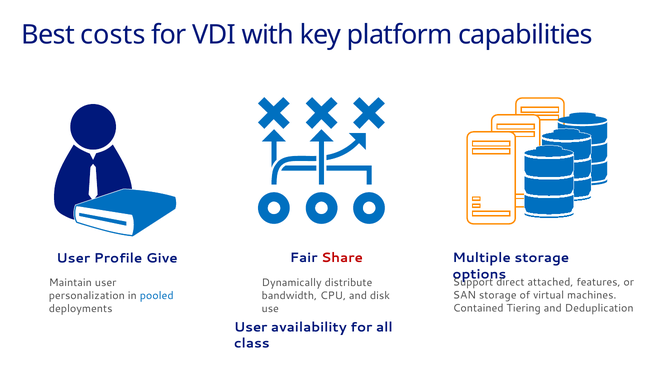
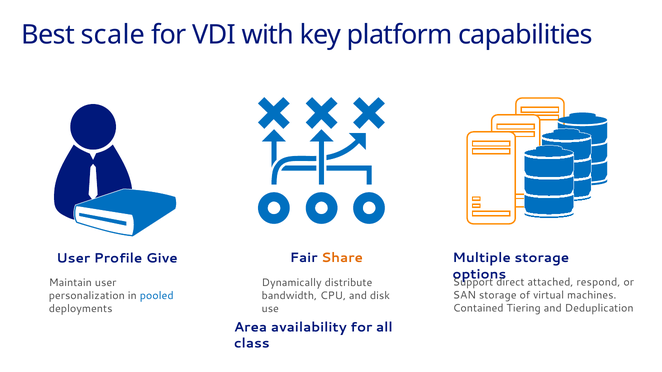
costs: costs -> scale (113, 35)
Share colour: red -> orange (342, 258)
features: features -> respond (598, 283)
User: User -> Area (251, 328)
